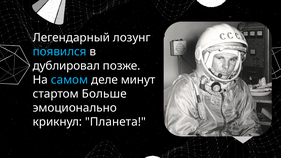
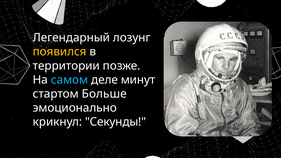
появился colour: light blue -> yellow (60, 52)
дублировал: дублировал -> территории (66, 66)
Планета: Планета -> Секунды (116, 122)
